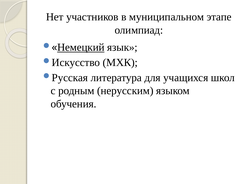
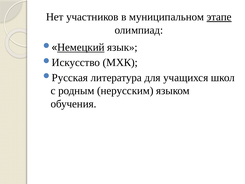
этапе underline: none -> present (219, 17)
